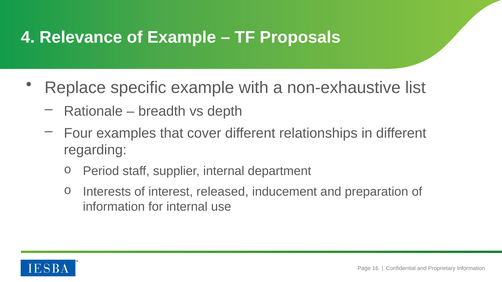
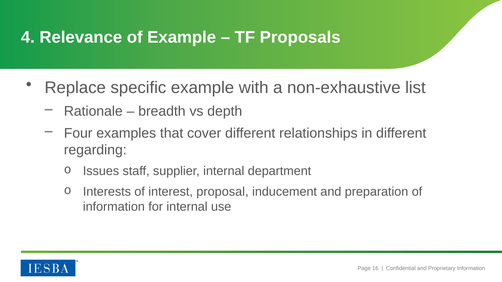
Period: Period -> Issues (101, 171)
released: released -> proposal (222, 192)
